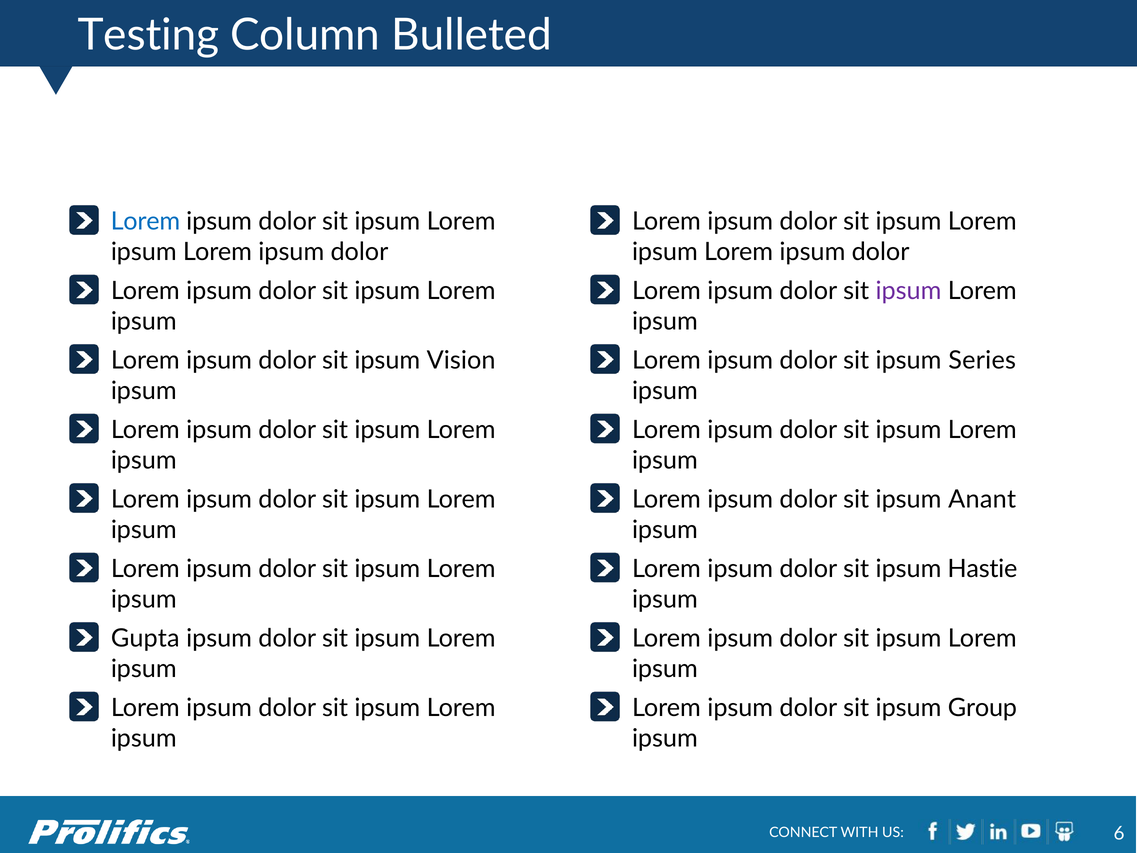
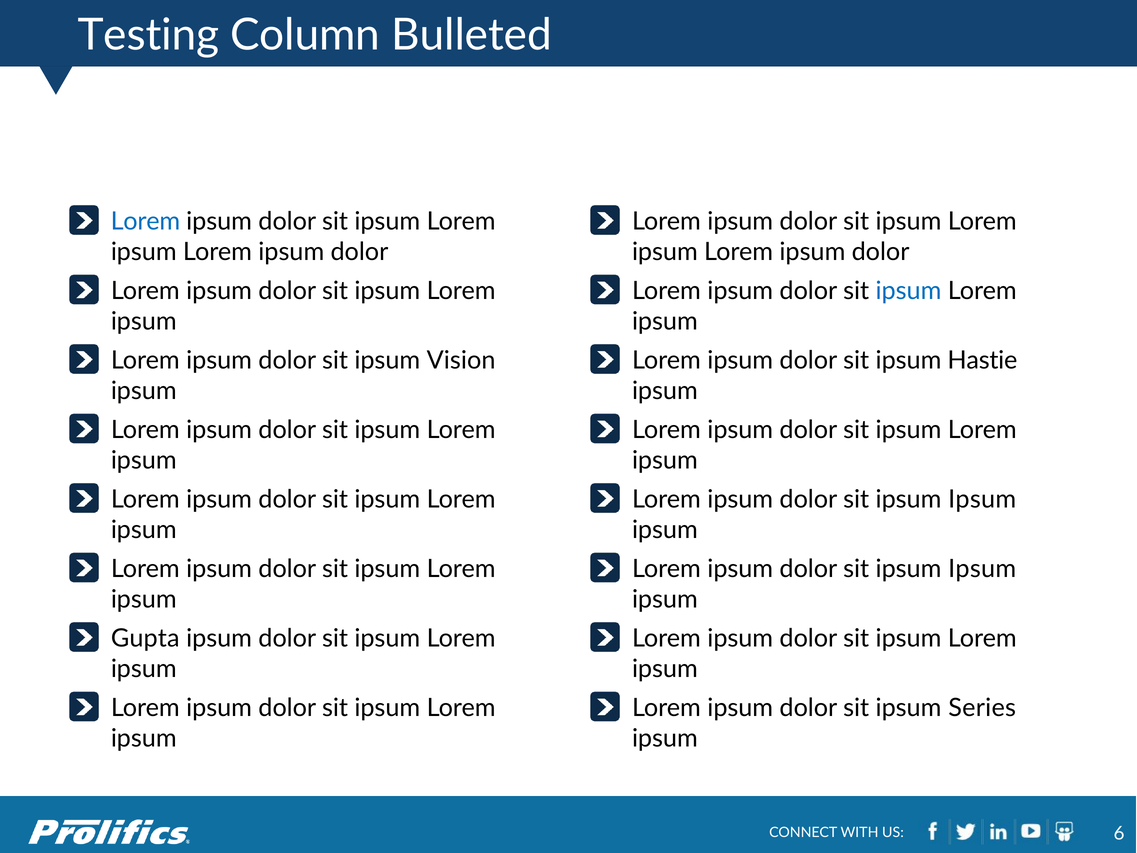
ipsum colour: purple -> blue (908, 291)
Series: Series -> Hastie (982, 361)
Anant: Anant -> Ipsum (982, 499)
Hastie: Hastie -> Ipsum (982, 569)
Group: Group -> Series (982, 708)
